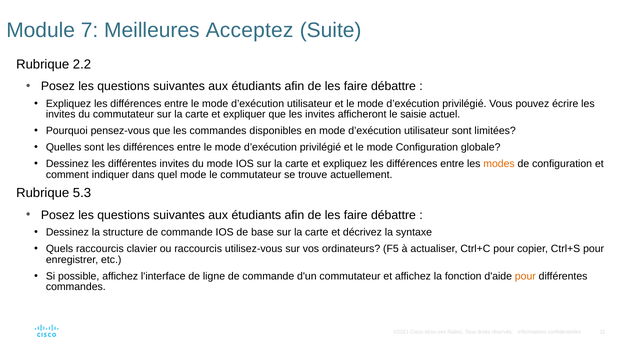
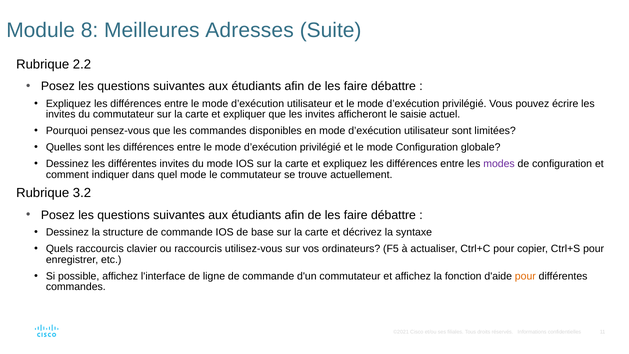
7: 7 -> 8 (90, 30)
Acceptez: Acceptez -> Adresses (250, 30)
modes colour: orange -> purple (499, 164)
5.3: 5.3 -> 3.2 (82, 193)
